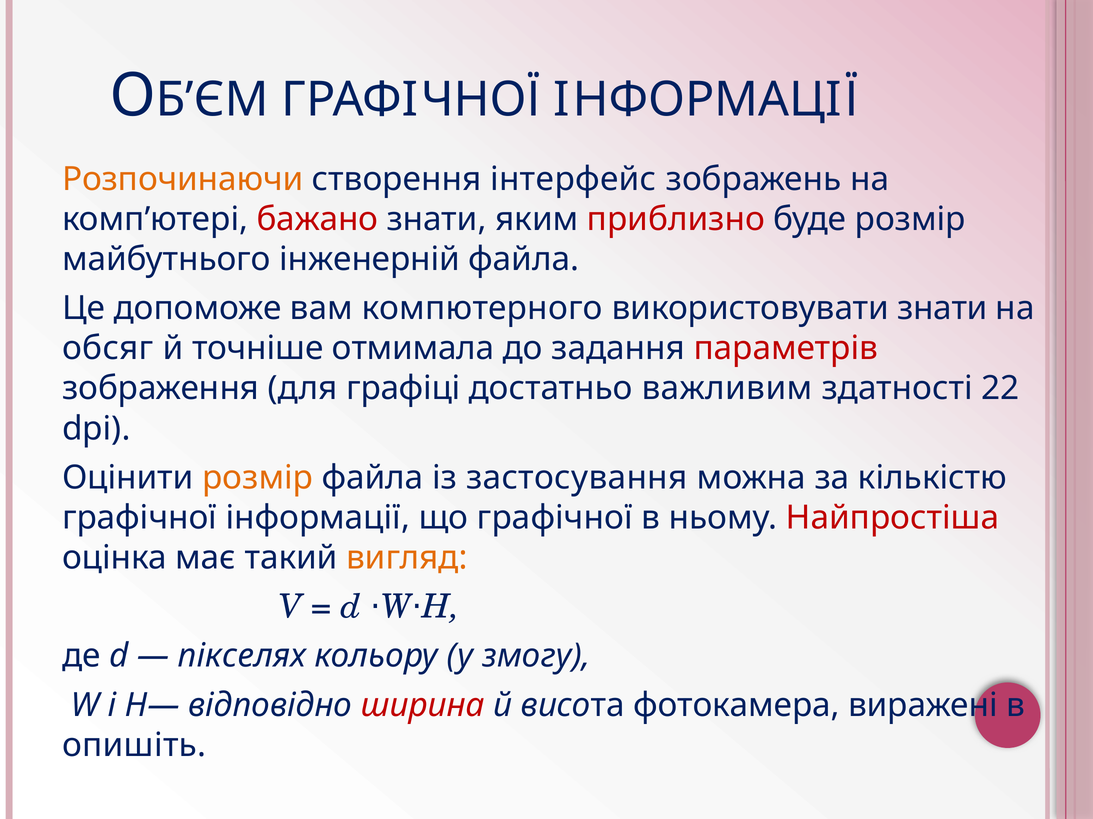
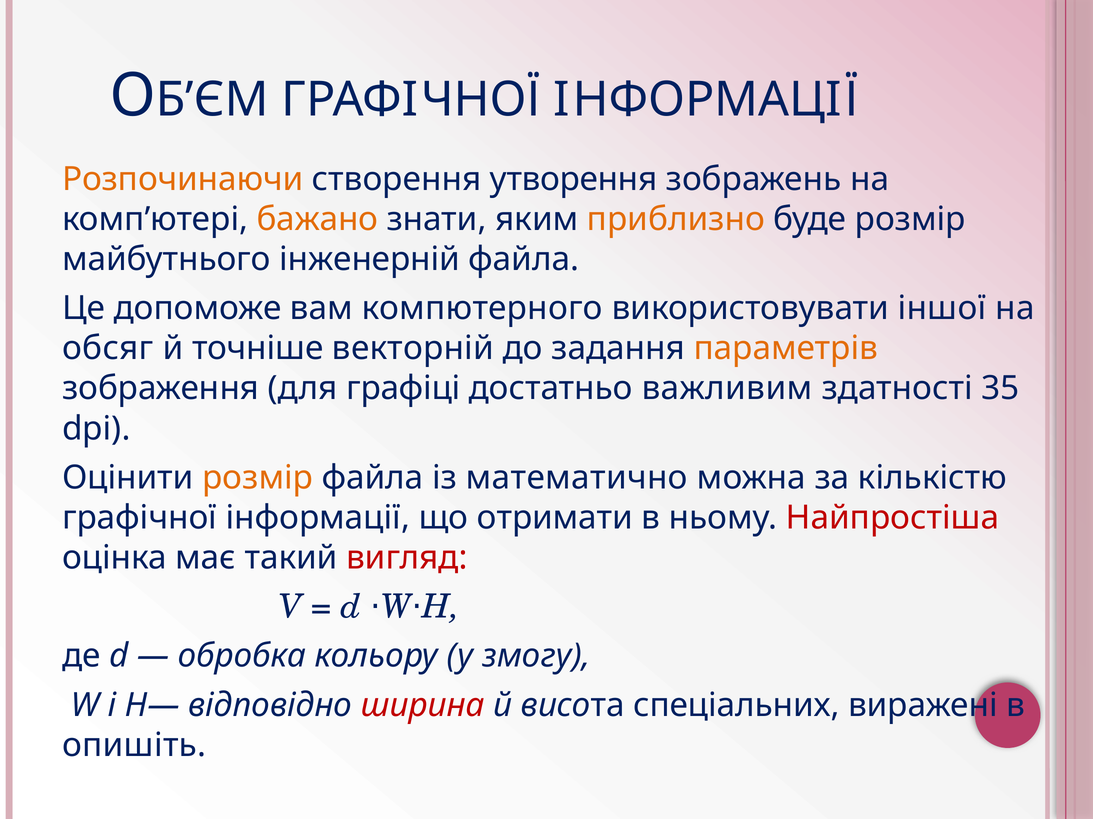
інтерфейс: інтерфейс -> утворення (574, 179)
бажано colour: red -> orange (317, 219)
приблизно colour: red -> orange (676, 219)
використовувати знати: знати -> іншої (942, 309)
отмимала: отмимала -> векторній (413, 349)
параметрiв colour: red -> orange (786, 349)
22: 22 -> 35 (1000, 389)
застосування: застосування -> математично (577, 478)
що графiчної: графiчної -> отримати (555, 518)
вигляд colour: orange -> red (407, 558)
пiкселях: пiкселях -> обробка (242, 657)
фотокамера: фотокамера -> спеціальних (736, 706)
